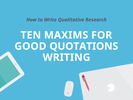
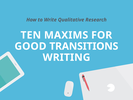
QUOTATIONS: QUOTATIONS -> TRANSITIONS (84, 46)
